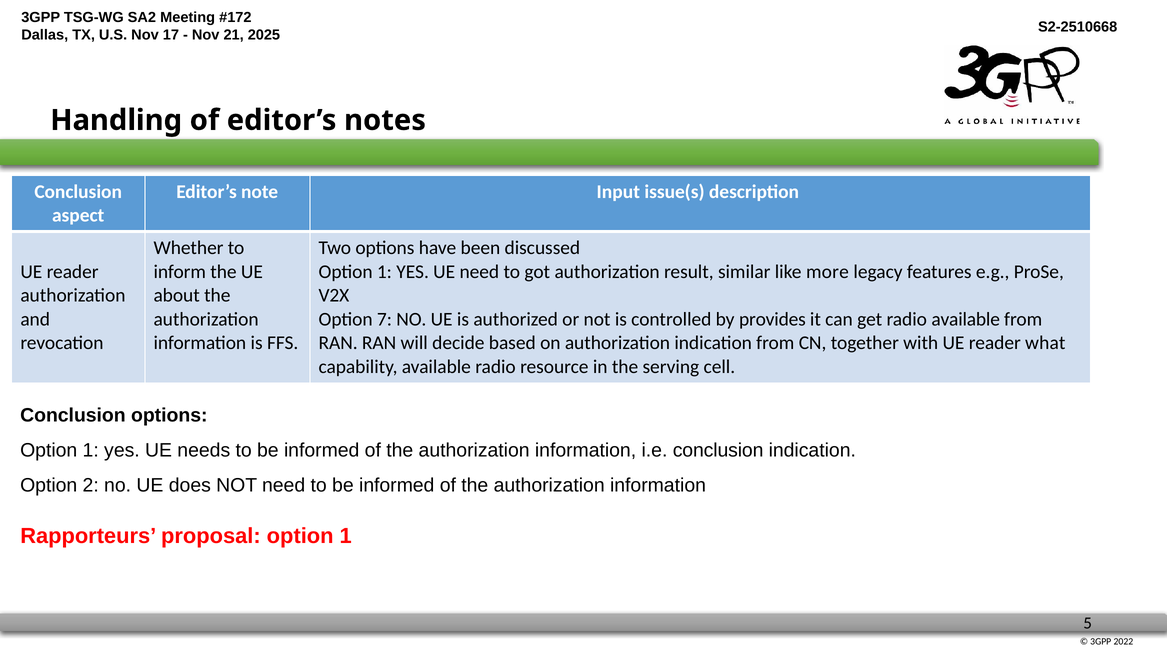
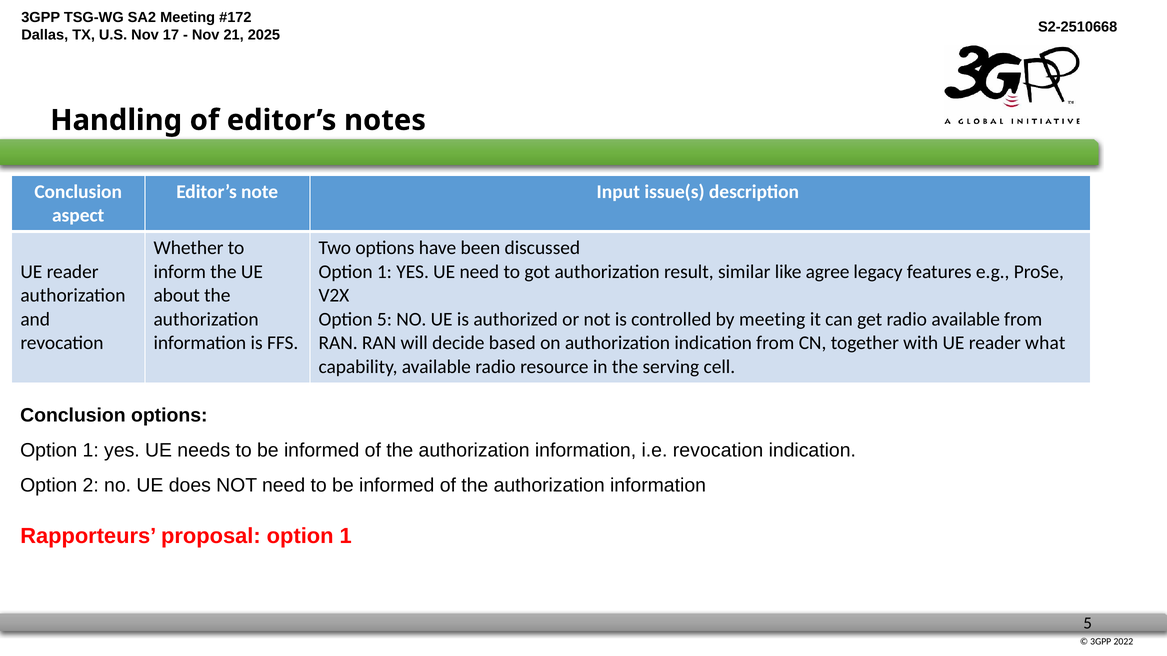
more: more -> agree (828, 272)
Option 7: 7 -> 5 (384, 320)
by provides: provides -> meeting (772, 320)
i.e conclusion: conclusion -> revocation (718, 451)
